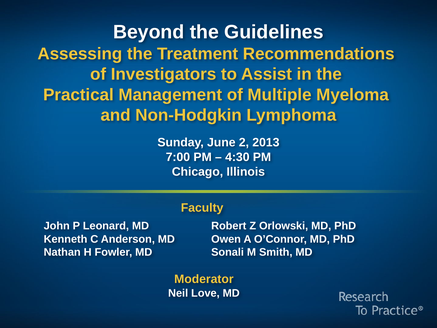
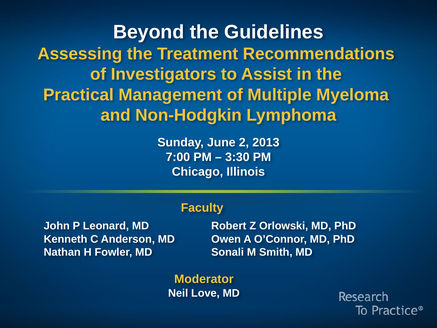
4:30: 4:30 -> 3:30 (237, 157)
